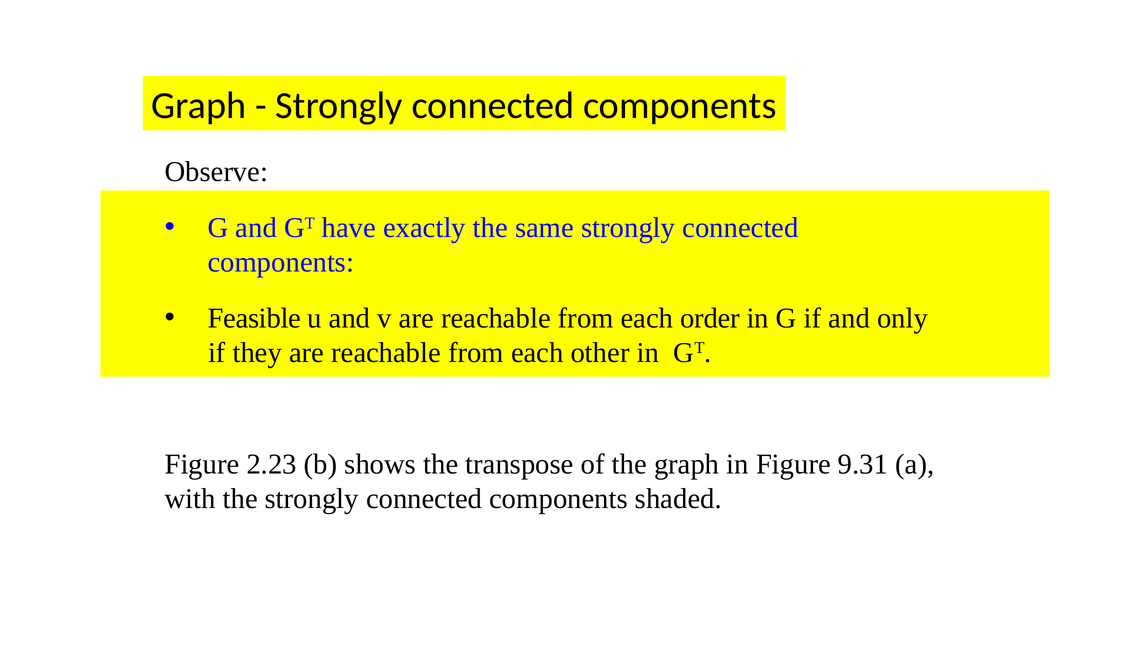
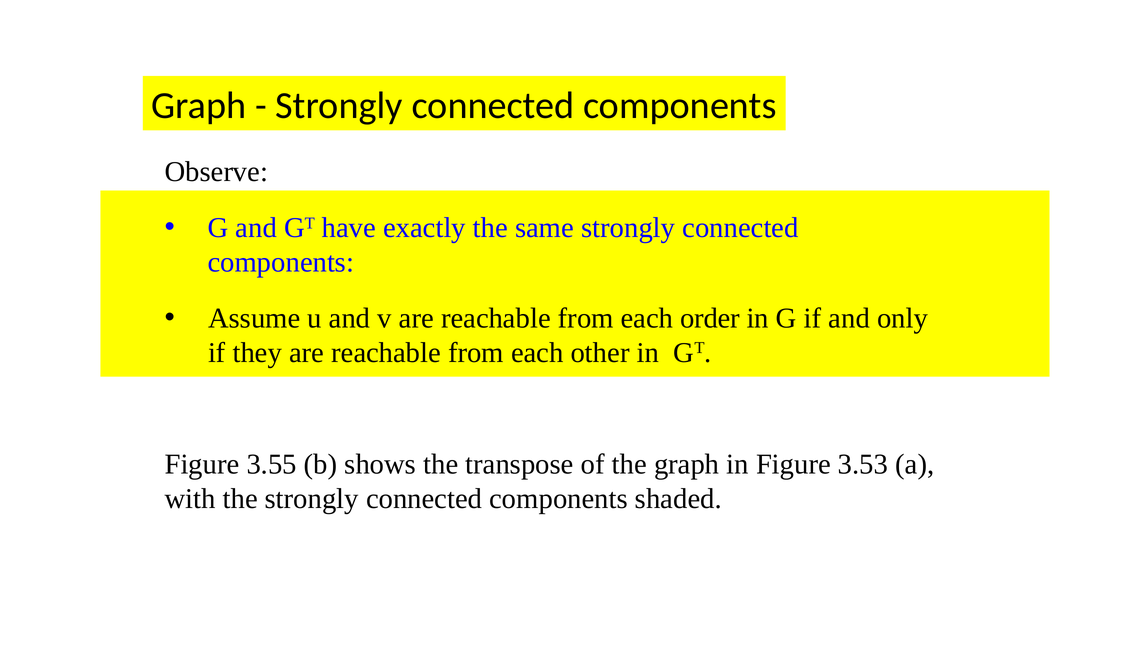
Feasible: Feasible -> Assume (254, 318)
2.23: 2.23 -> 3.55 (272, 465)
9.31: 9.31 -> 3.53 (863, 465)
